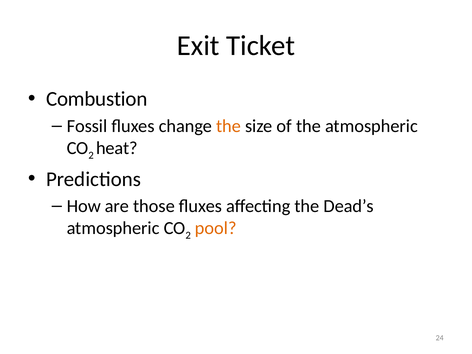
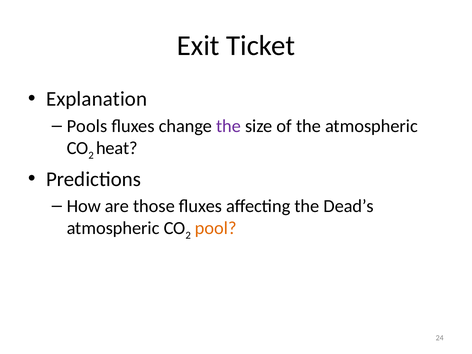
Combustion: Combustion -> Explanation (97, 99)
Fossil: Fossil -> Pools (87, 126)
the colour: orange -> purple (229, 126)
